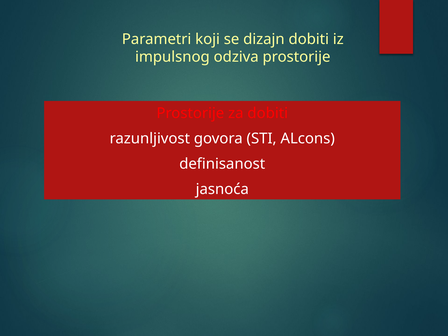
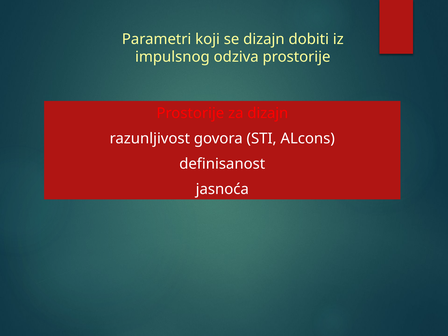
za dobiti: dobiti -> dizajn (268, 113)
